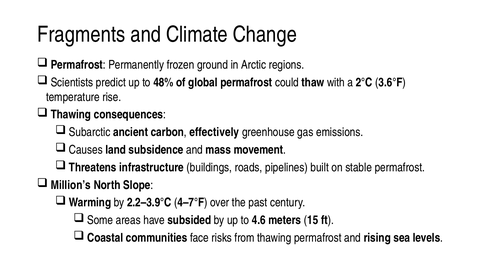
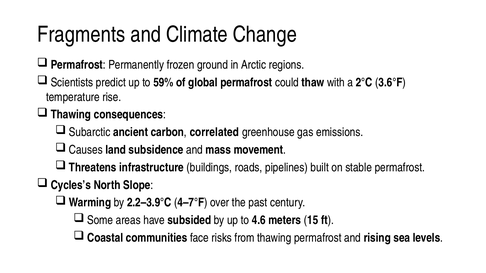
48%: 48% -> 59% (163, 83)
effectively: effectively -> correlated (214, 132)
Million’s: Million’s -> Cycles’s (71, 185)
